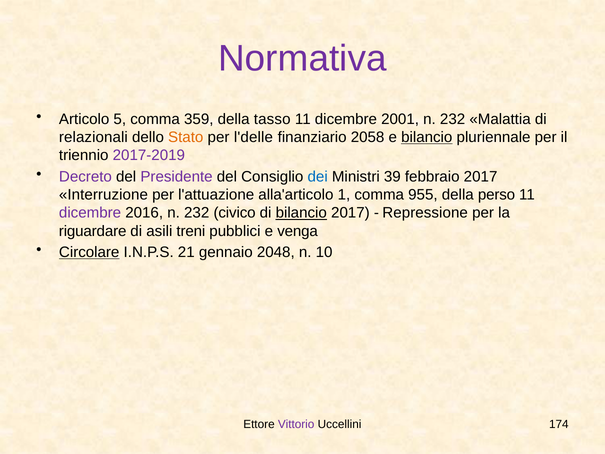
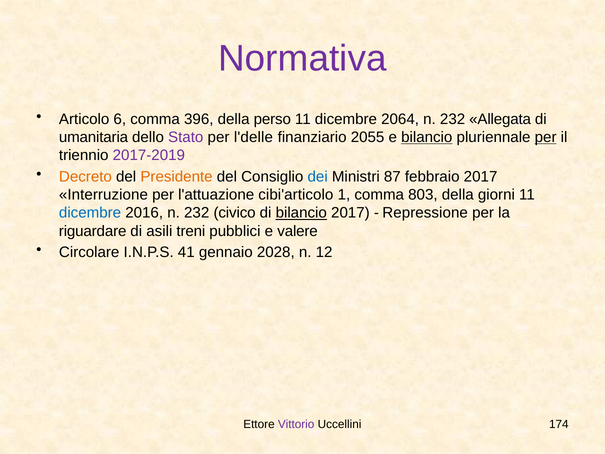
5: 5 -> 6 (120, 119)
359: 359 -> 396 (199, 119)
tasso: tasso -> perso (272, 119)
2001: 2001 -> 2064 (400, 119)
Malattia: Malattia -> Allegata (500, 119)
relazionali: relazionali -> umanitaria (94, 137)
Stato colour: orange -> purple (186, 137)
2058: 2058 -> 2055 (368, 137)
per underline: none -> present (546, 137)
Decreto colour: purple -> orange (85, 177)
Presidente colour: purple -> orange (177, 177)
39: 39 -> 87 (392, 177)
alla'articolo: alla'articolo -> cibi'articolo (296, 195)
955: 955 -> 803 (423, 195)
perso: perso -> giorni (496, 195)
dicembre colour: purple -> blue (90, 213)
venga: venga -> valere (298, 231)
Circolare underline: present -> none (89, 252)
21: 21 -> 41 (186, 252)
2048: 2048 -> 2028 (276, 252)
10: 10 -> 12 (324, 252)
